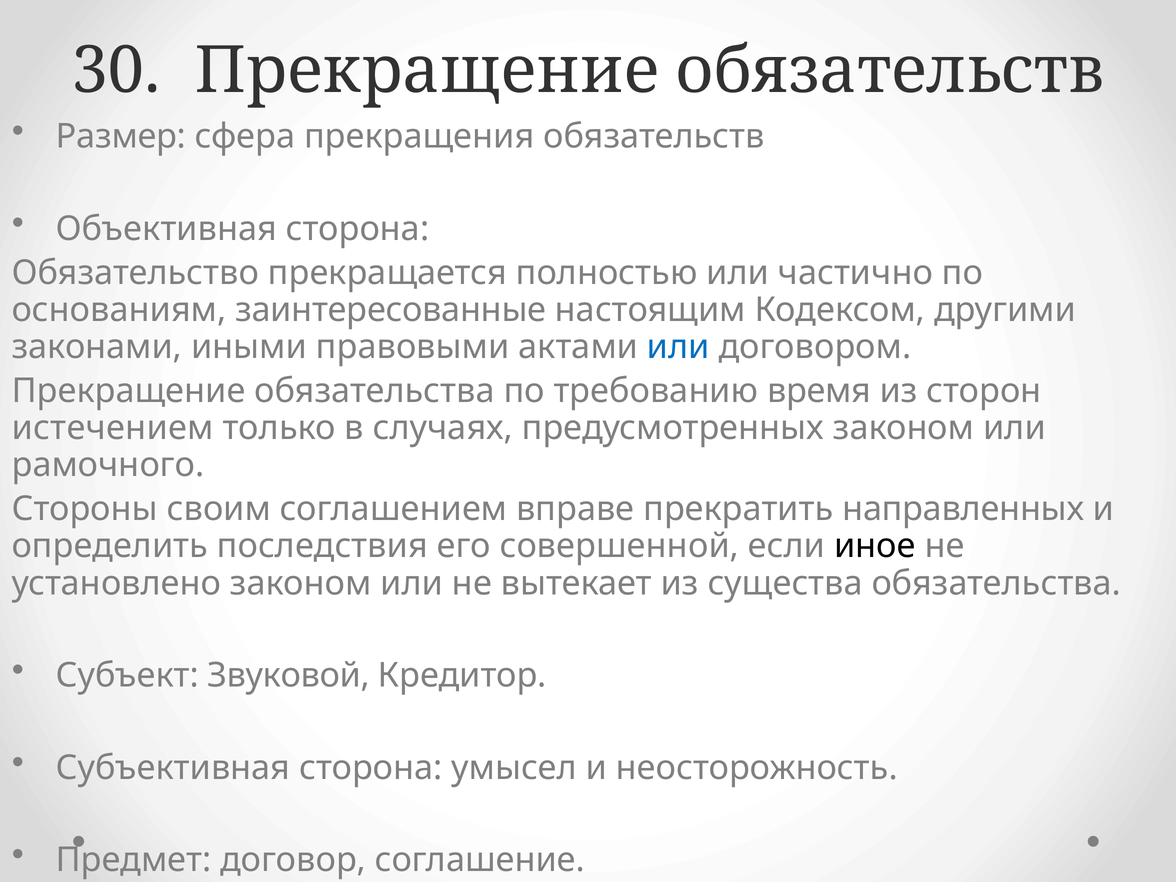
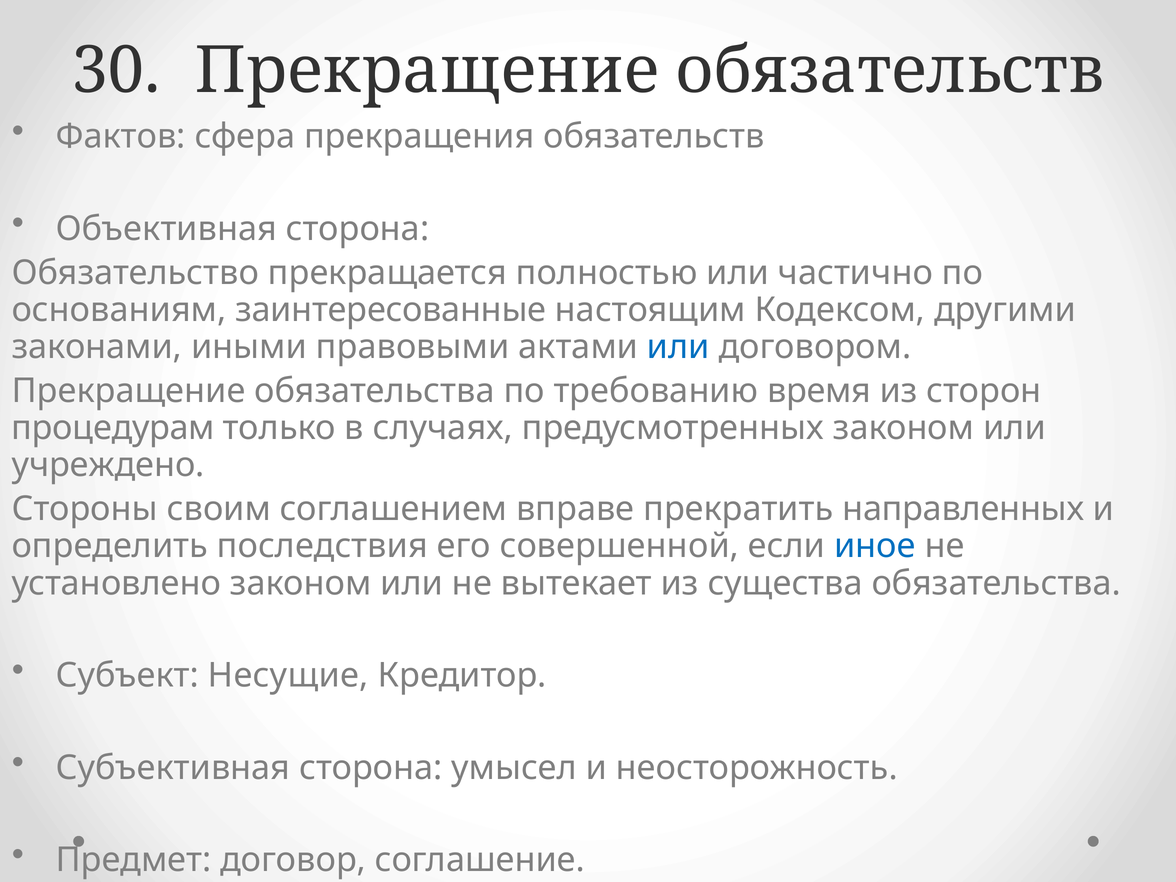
Размер: Размер -> Фактов (121, 136)
истечением: истечением -> процедурам (113, 428)
рамочного: рамочного -> учреждено (108, 465)
иное colour: black -> blue (875, 546)
Звуковой: Звуковой -> Несущие (288, 675)
